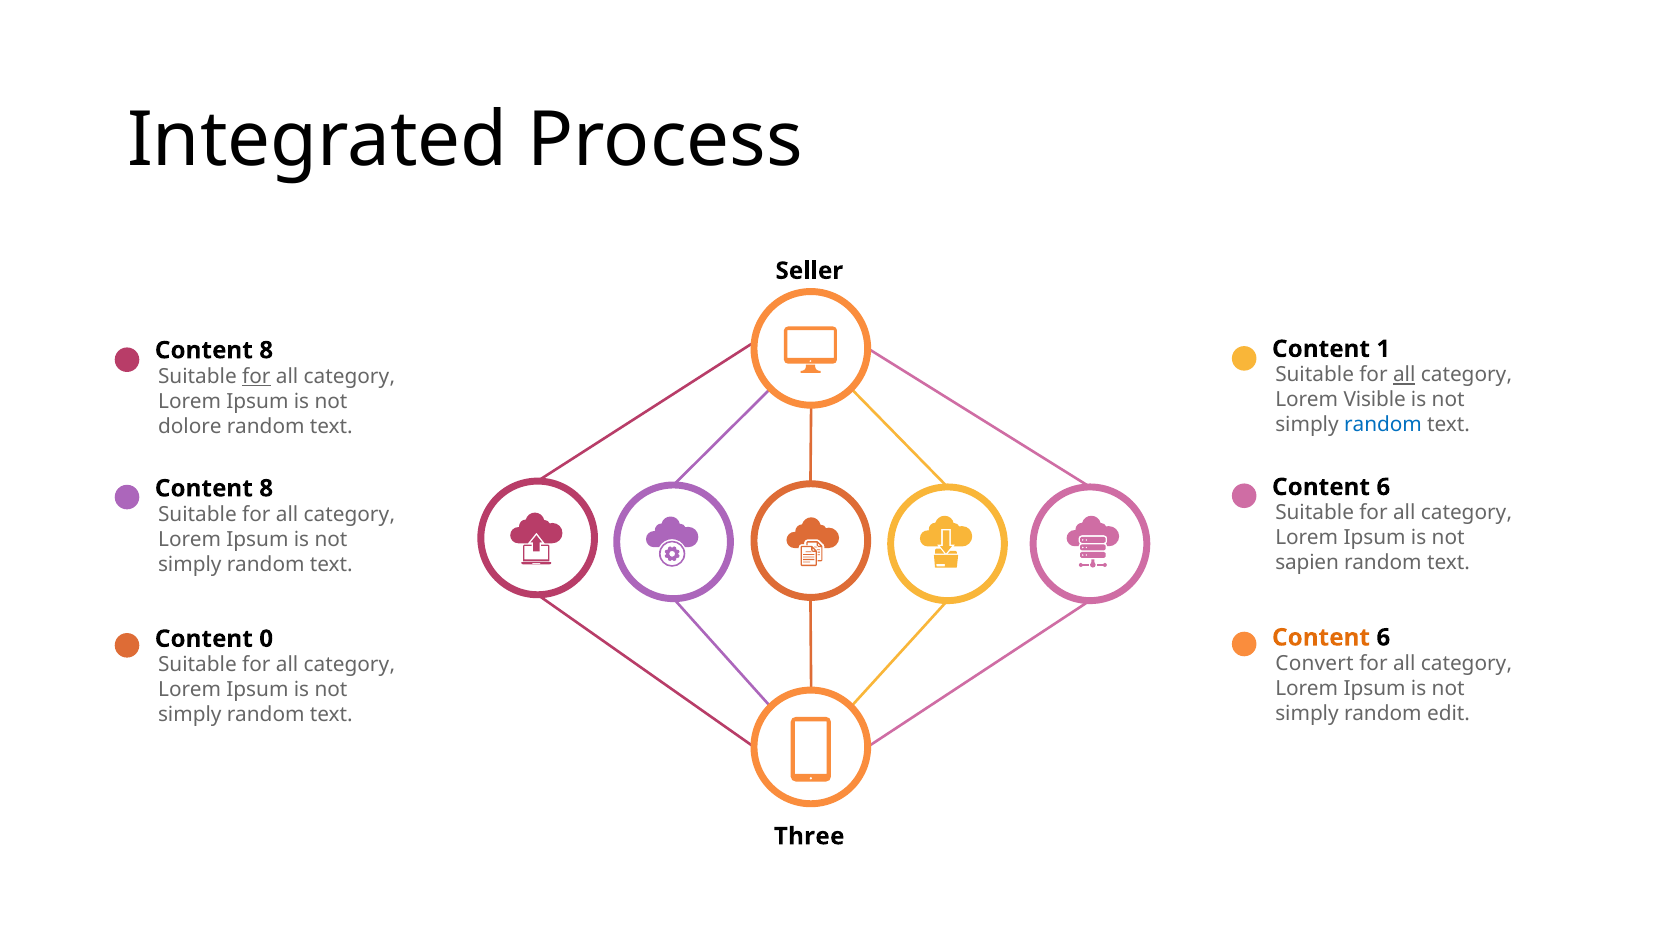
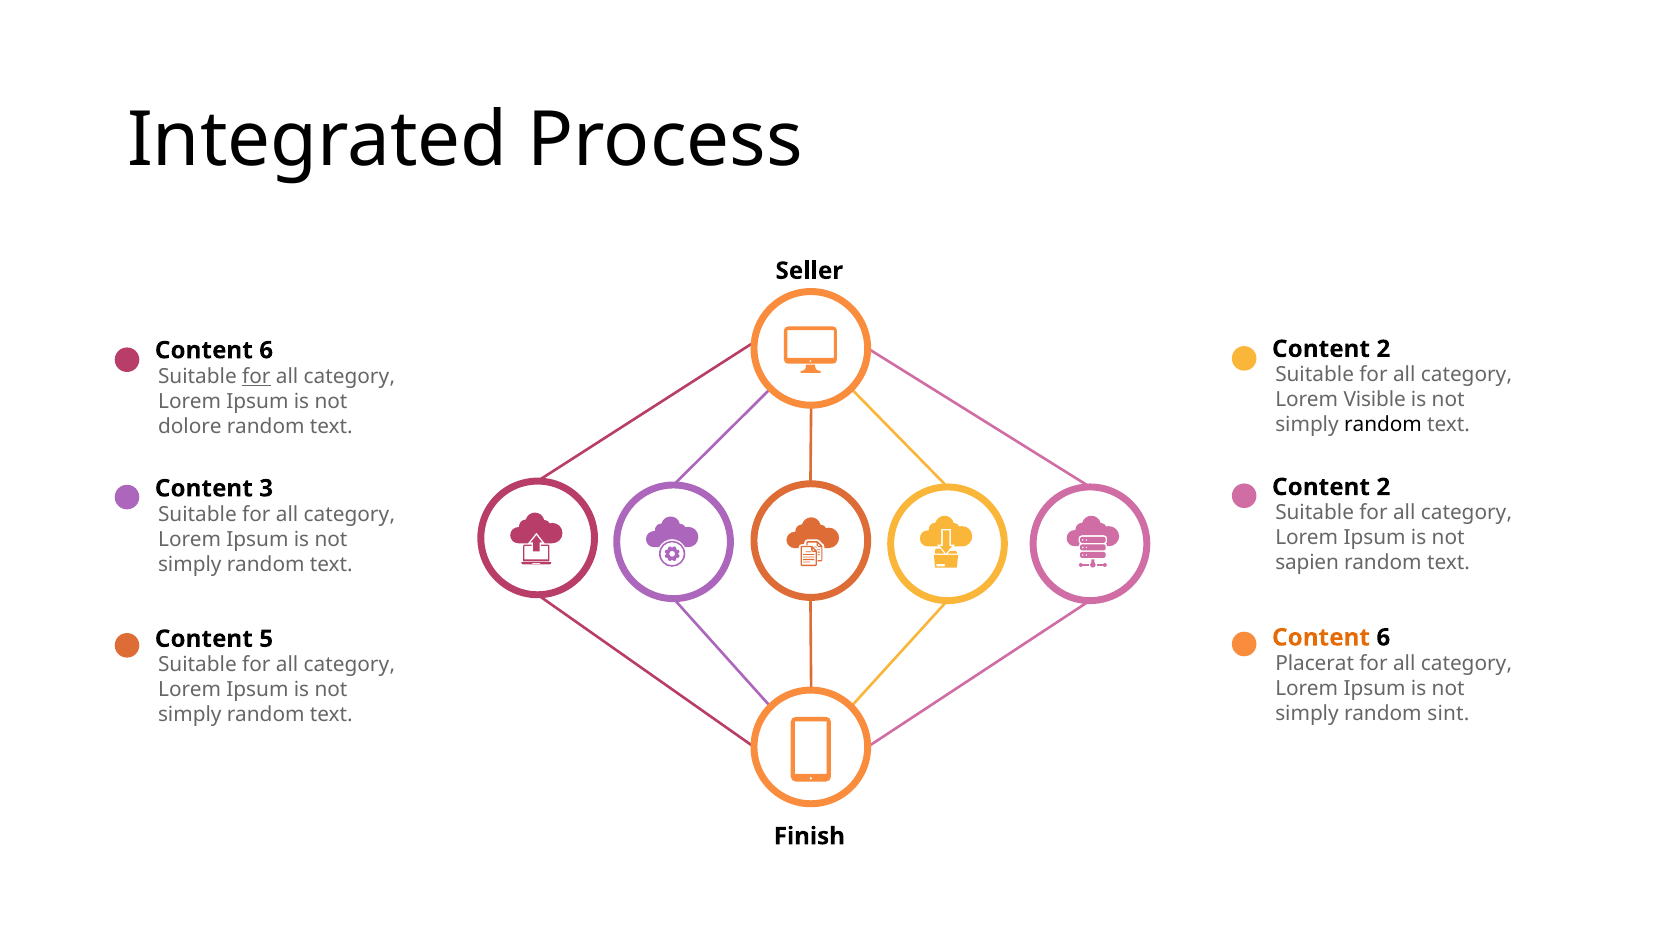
1: 1 -> 2 (1383, 349)
8: 8 -> 6 (266, 350)
all underline: present -> none (1404, 375)
random colour: blue -> black (1383, 425)
6: 6 -> 2 (1383, 487)
8: 8 -> 3 (266, 488)
0: 0 -> 5 (266, 639)
Convert: Convert -> Placerat (1315, 664)
edit: edit -> sint (1448, 714)
Three: Three -> Finish (809, 836)
